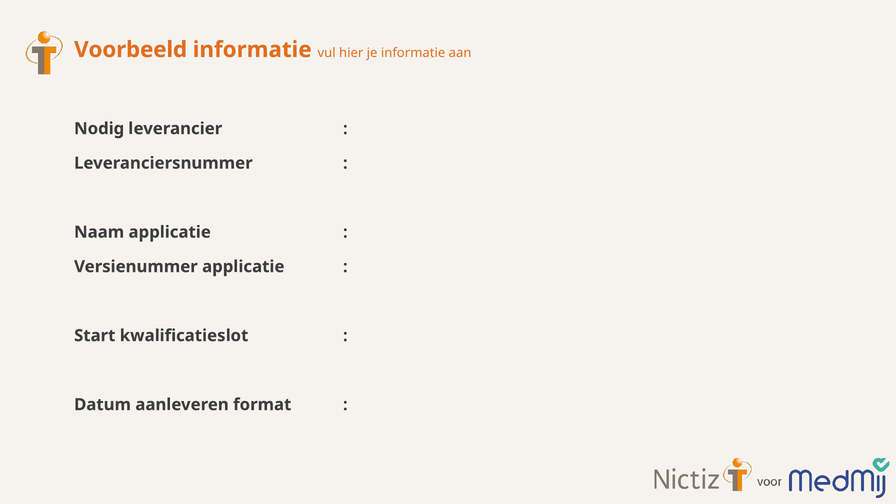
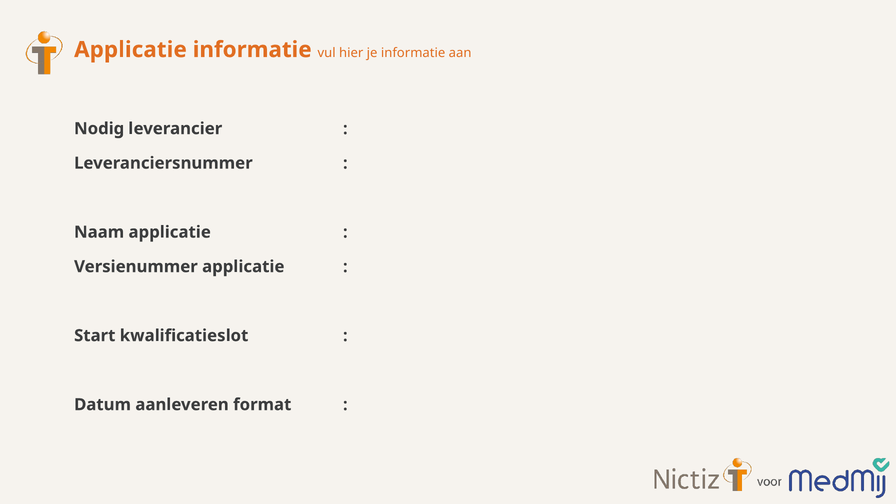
Voorbeeld: Voorbeeld -> Applicatie (130, 50)
